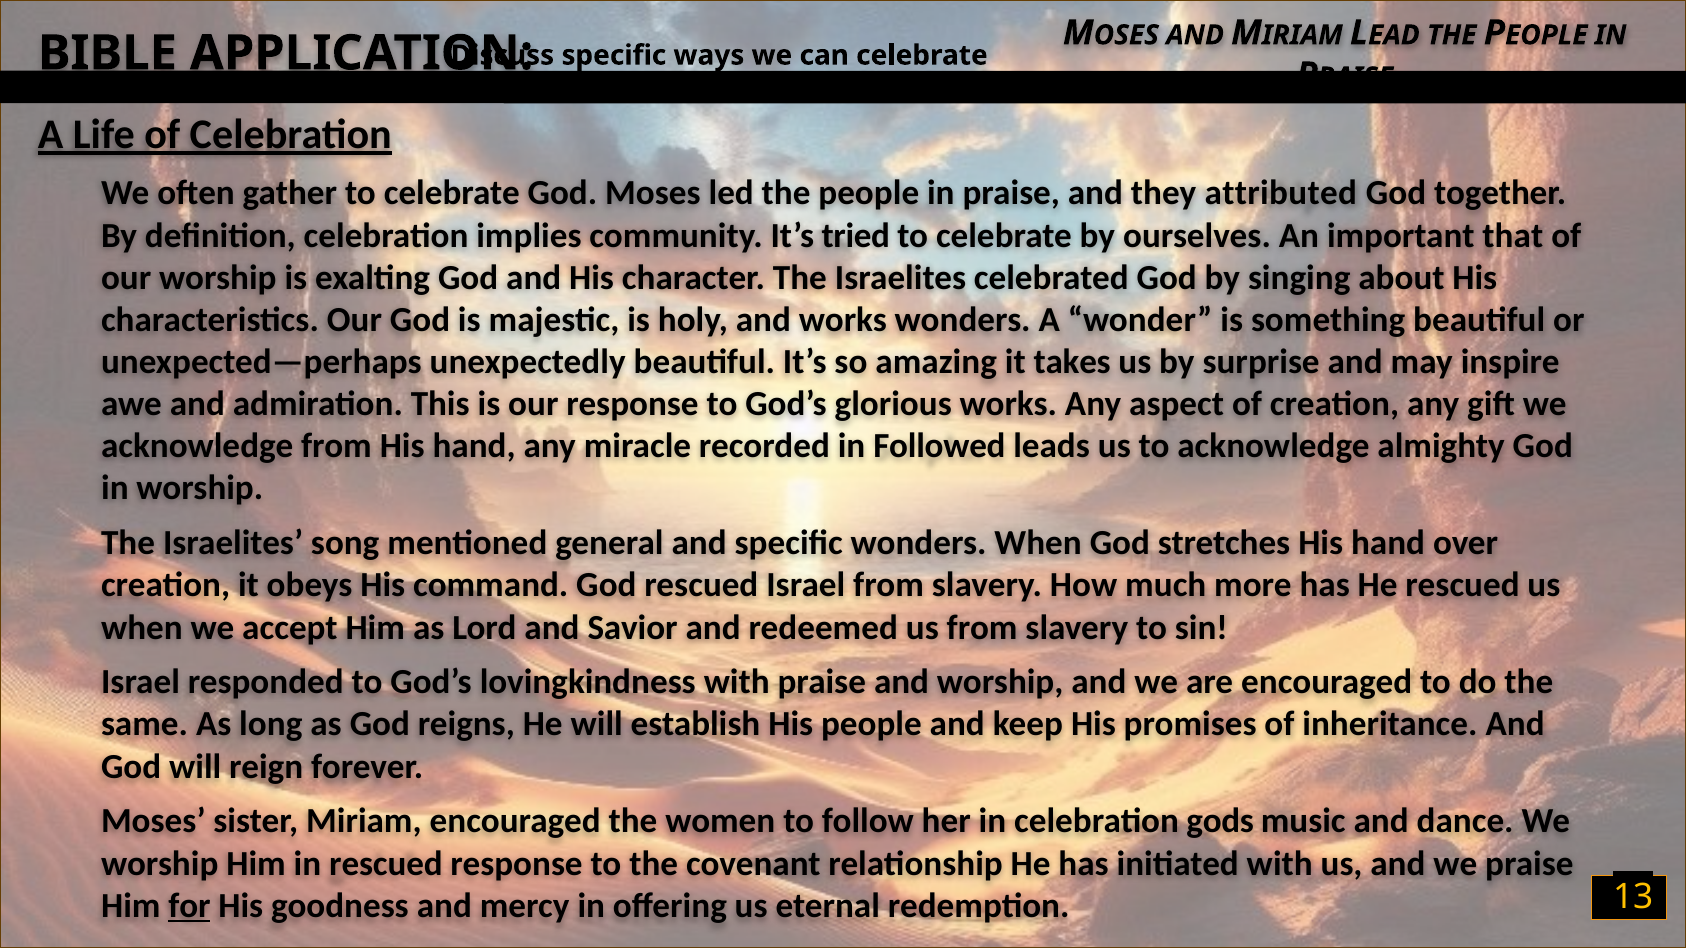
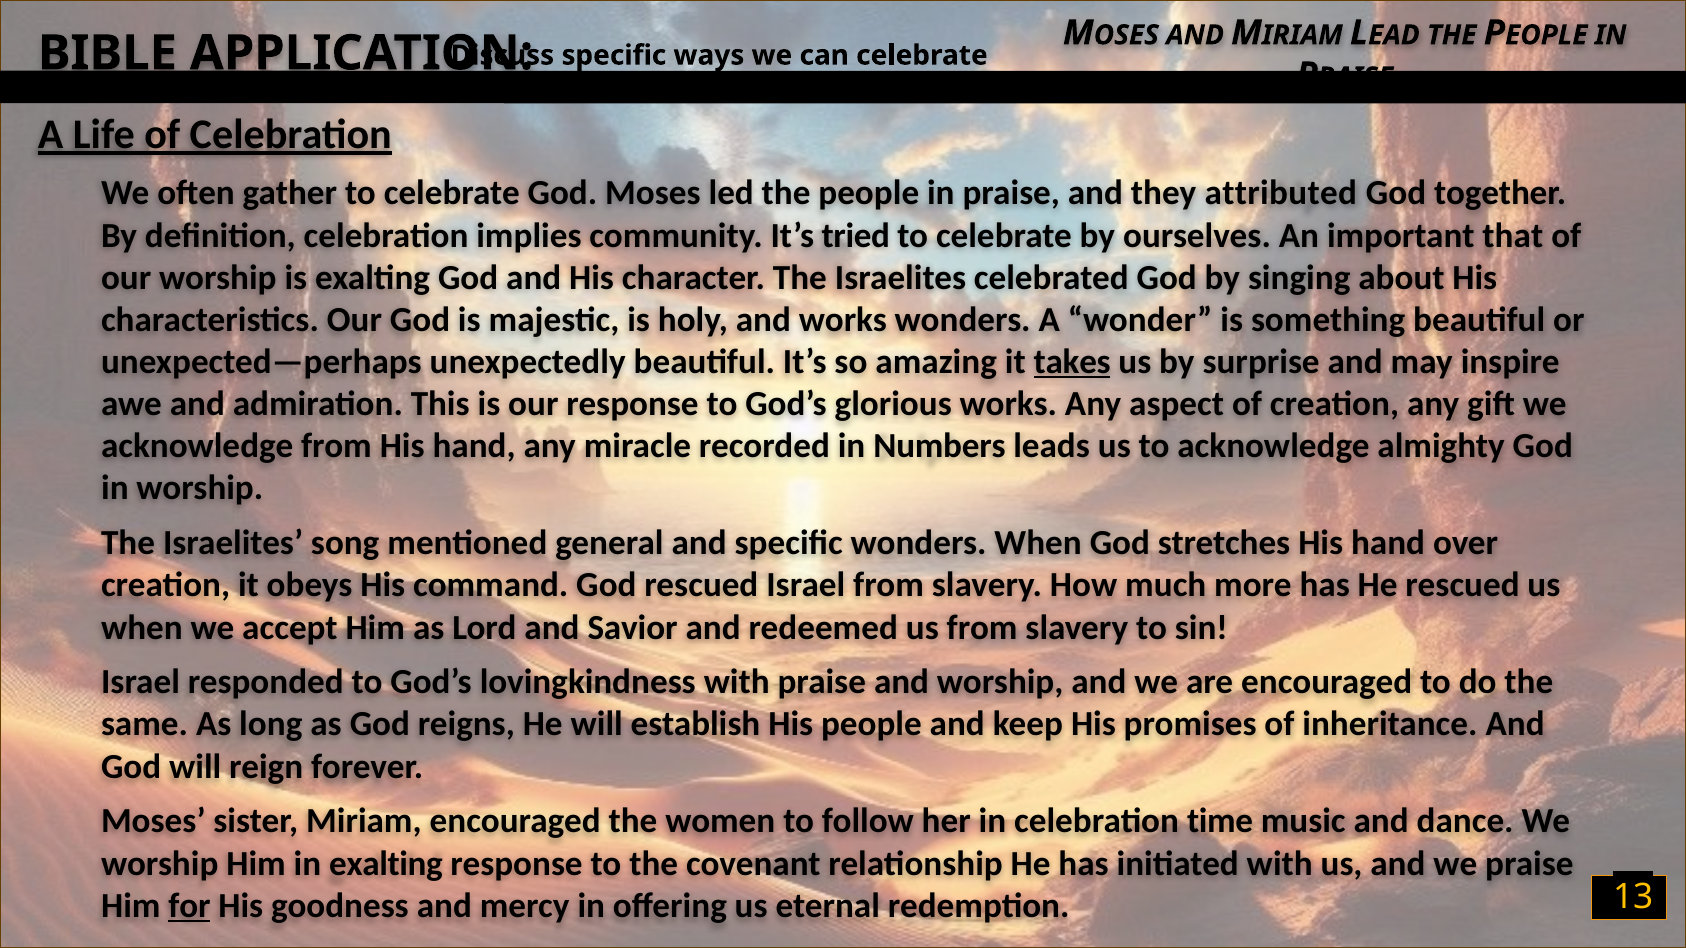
takes underline: none -> present (1072, 362)
Followed: Followed -> Numbers (939, 446)
gods: gods -> time (1220, 822)
in rescued: rescued -> exalting (386, 864)
